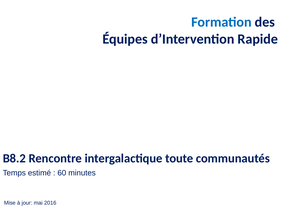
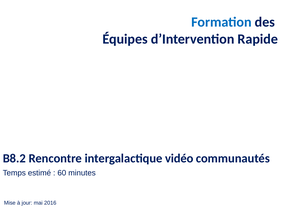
toute: toute -> vidéo (179, 158)
